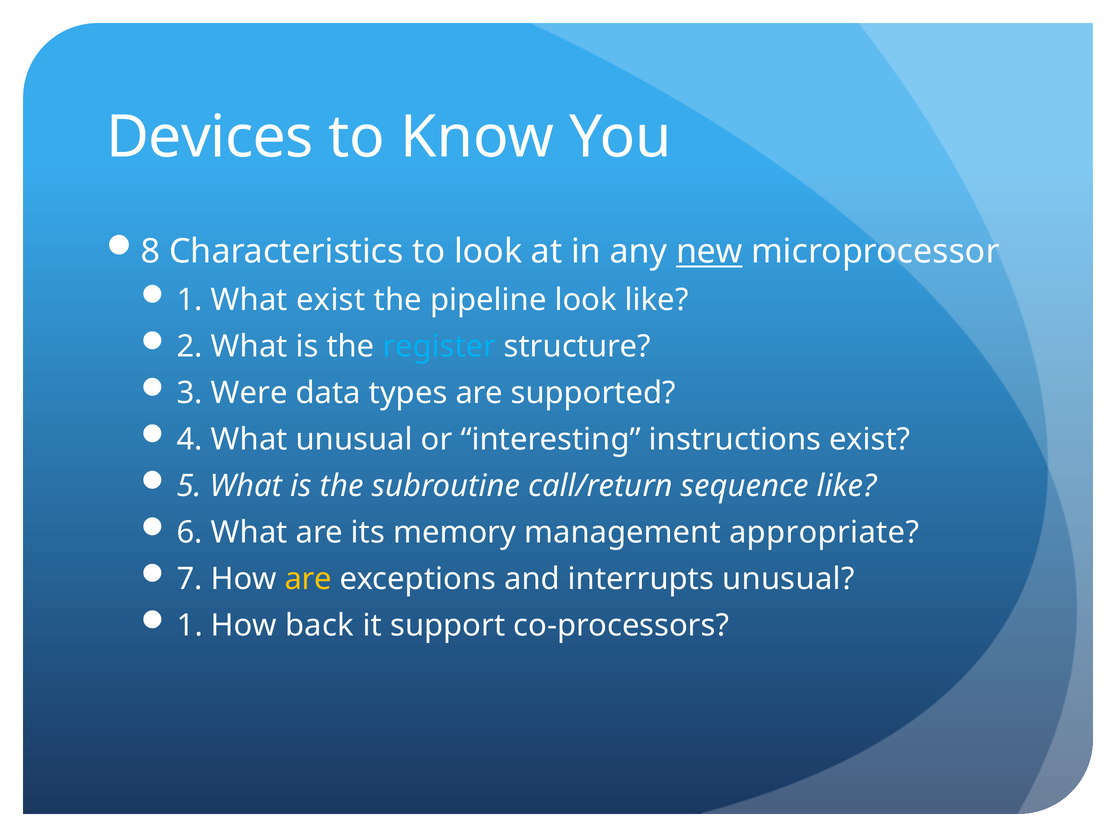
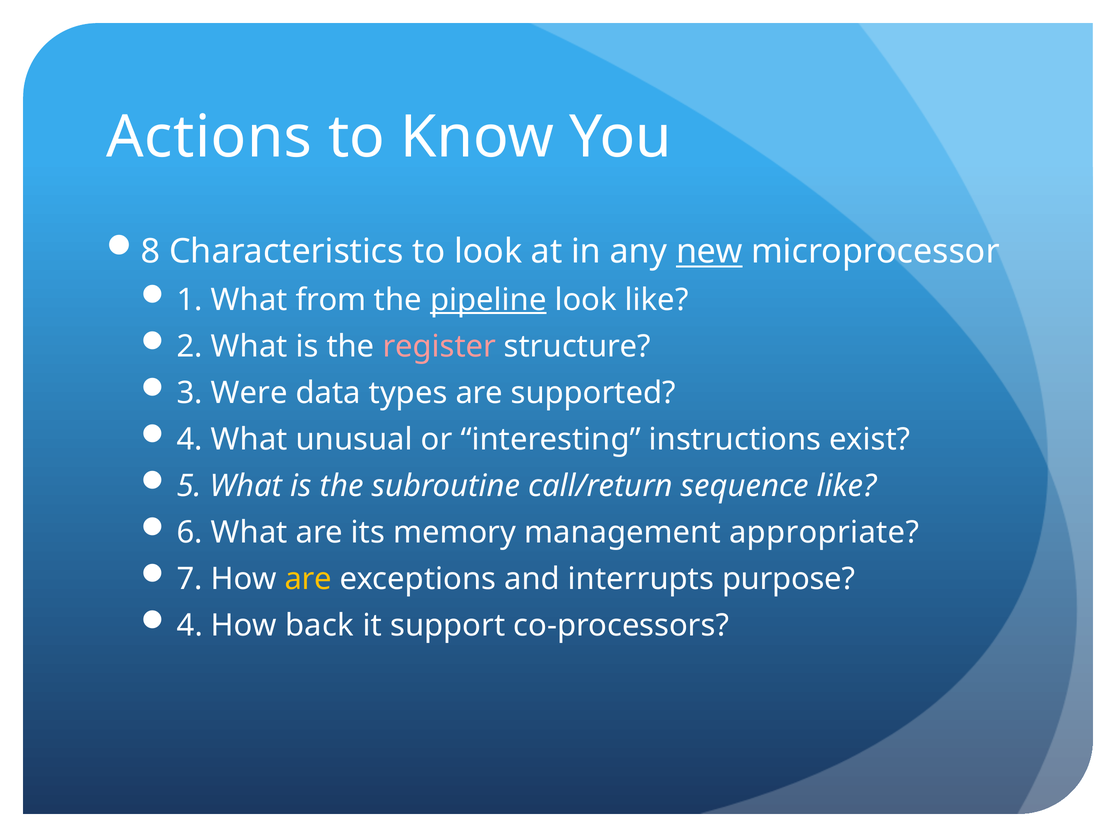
Devices: Devices -> Actions (209, 137)
What exist: exist -> from (331, 300)
pipeline underline: none -> present (488, 300)
register colour: light blue -> pink (439, 346)
interrupts unusual: unusual -> purpose (789, 579)
1: 1 -> 4 (190, 625)
